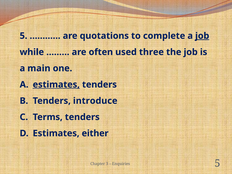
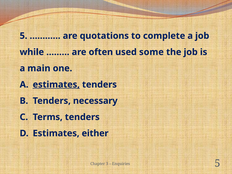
job underline: present -> none (202, 36)
three: three -> some (151, 52)
introduce: introduce -> necessary (95, 101)
